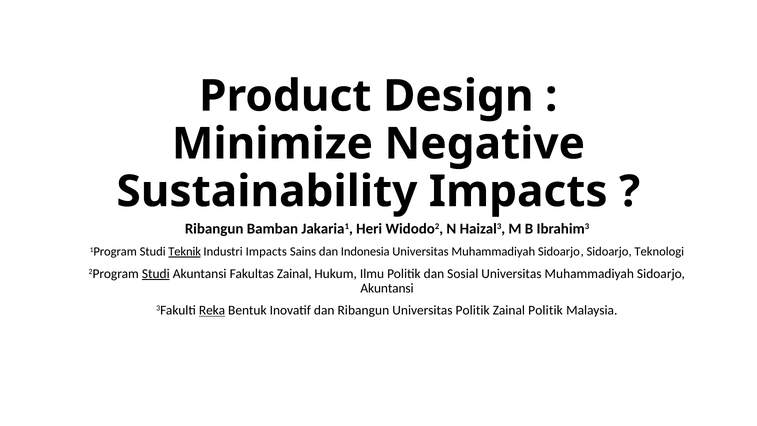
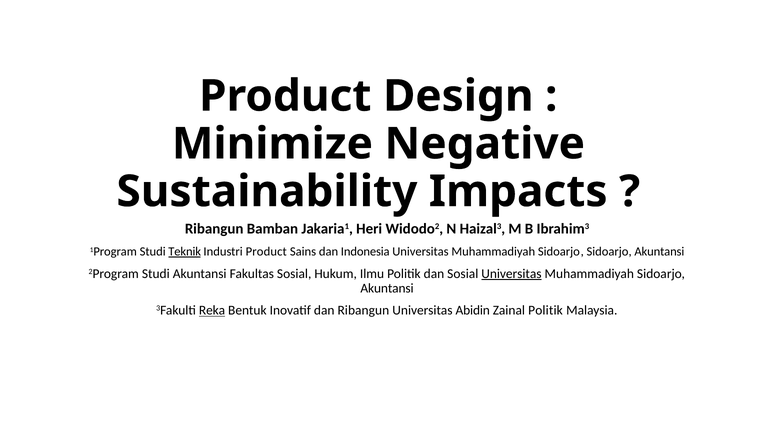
Industri Impacts: Impacts -> Product (266, 252)
Sidoarjo Sidoarjo Teknologi: Teknologi -> Akuntansi (659, 252)
Studi underline: present -> none (156, 274)
Fakultas Zainal: Zainal -> Sosial (294, 274)
Universitas underline: none -> present (511, 274)
Universitas Politik: Politik -> Abidin (473, 310)
